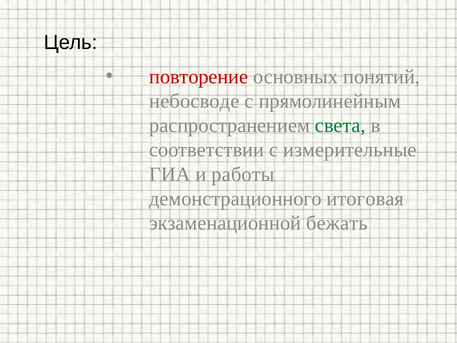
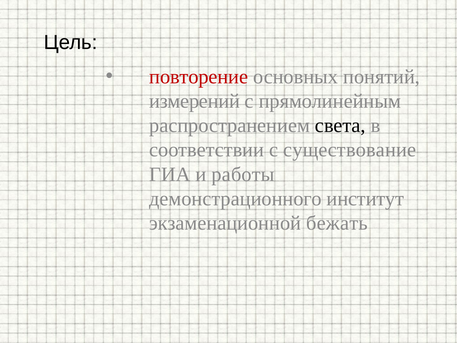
небосводе: небосводе -> измерений (195, 101)
света colour: green -> black (340, 125)
измерительные: измерительные -> существование (350, 150)
итоговая: итоговая -> институт (365, 199)
